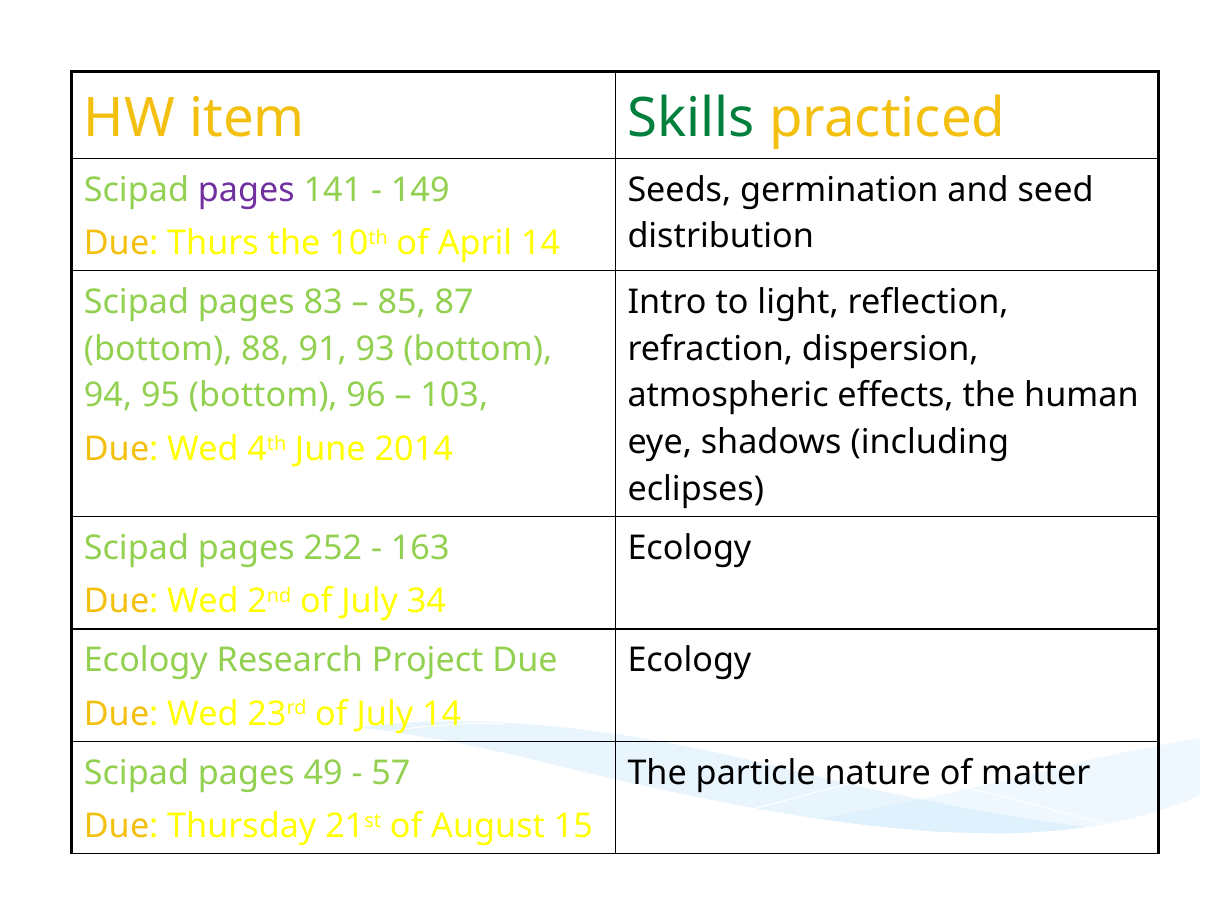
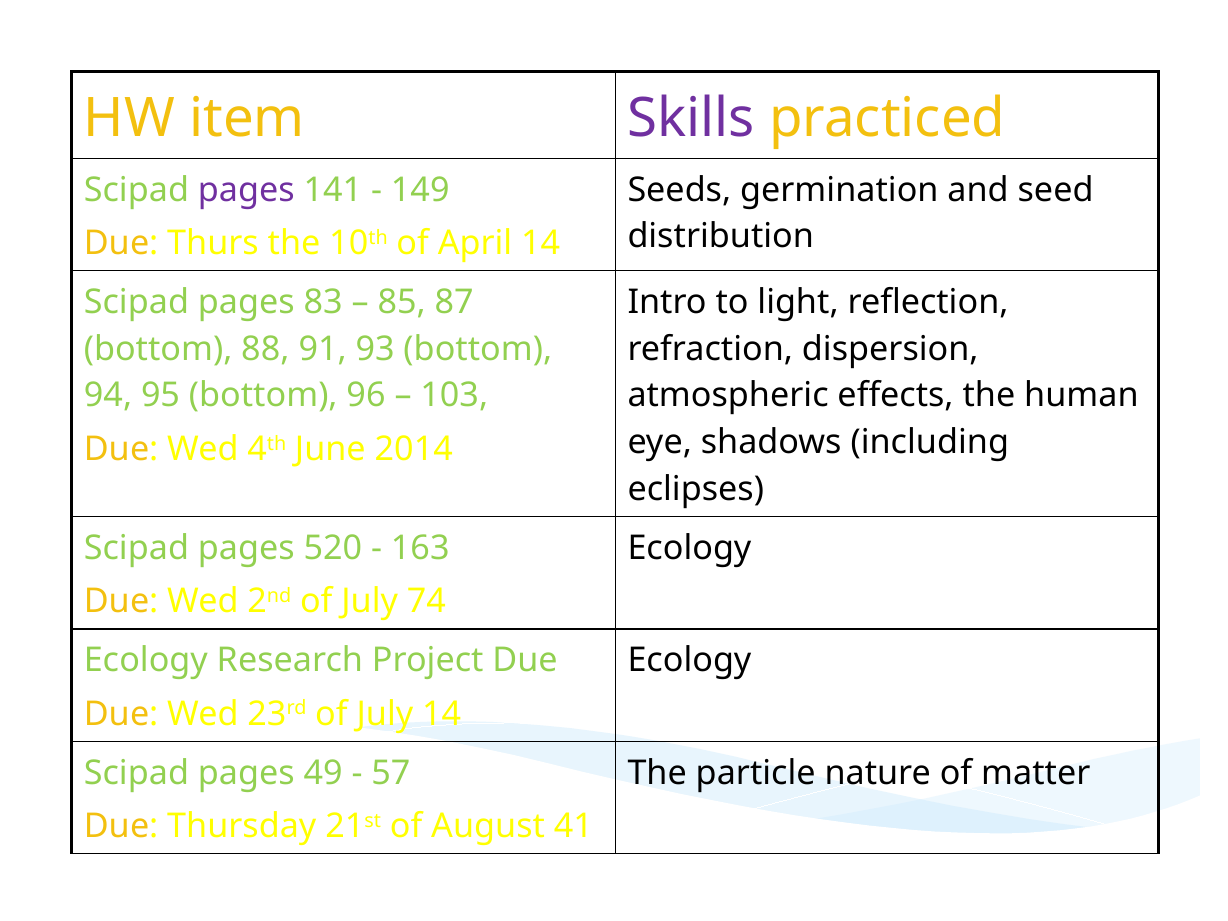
Skills colour: green -> purple (691, 118)
252: 252 -> 520 (333, 548)
34: 34 -> 74 (426, 601)
15: 15 -> 41 (573, 826)
